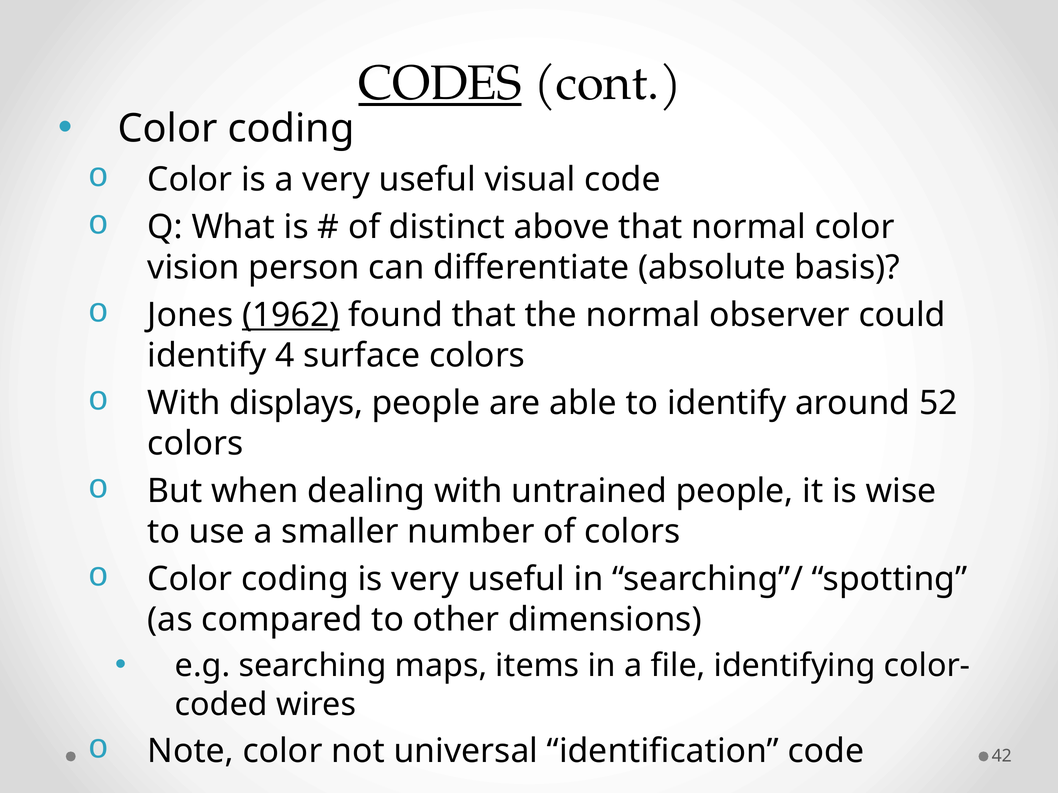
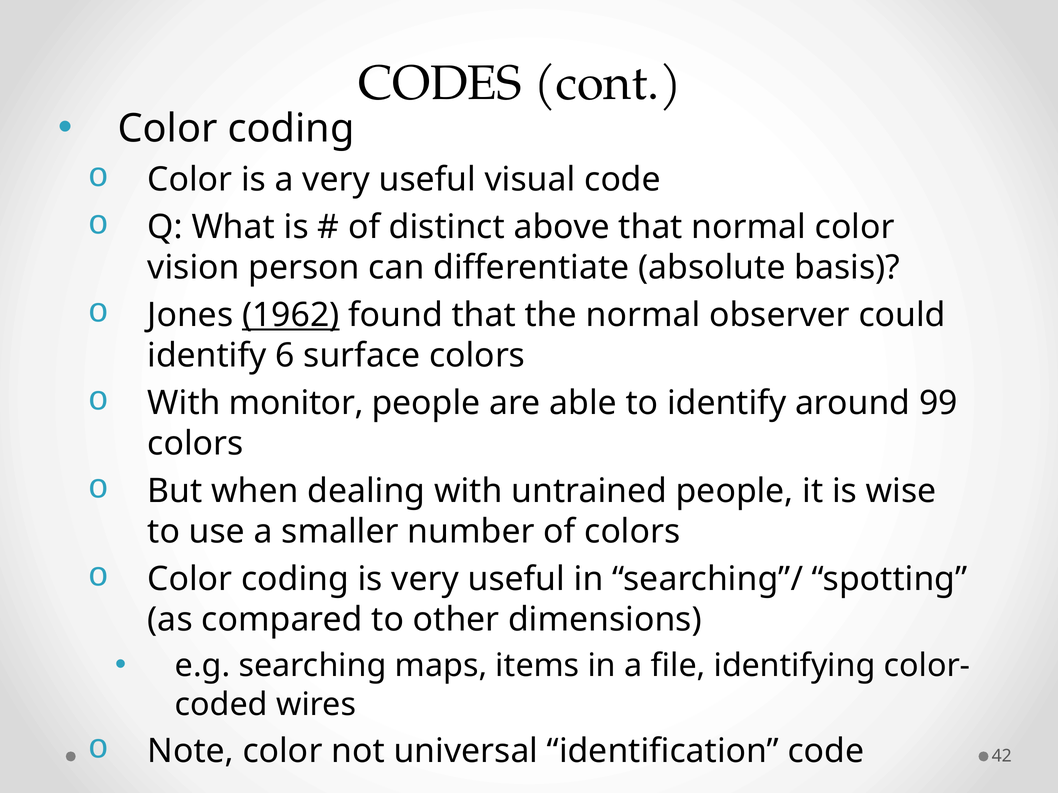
CODES underline: present -> none (440, 84)
4: 4 -> 6 (285, 356)
displays: displays -> monitor (296, 403)
52: 52 -> 99 (938, 403)
